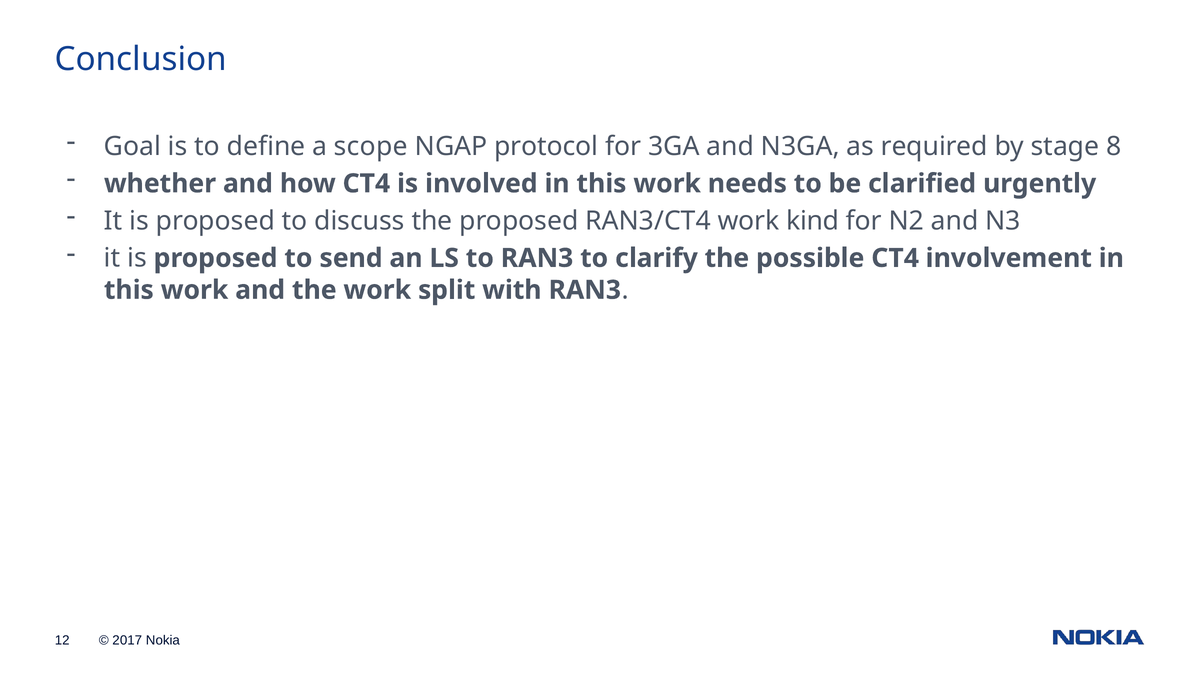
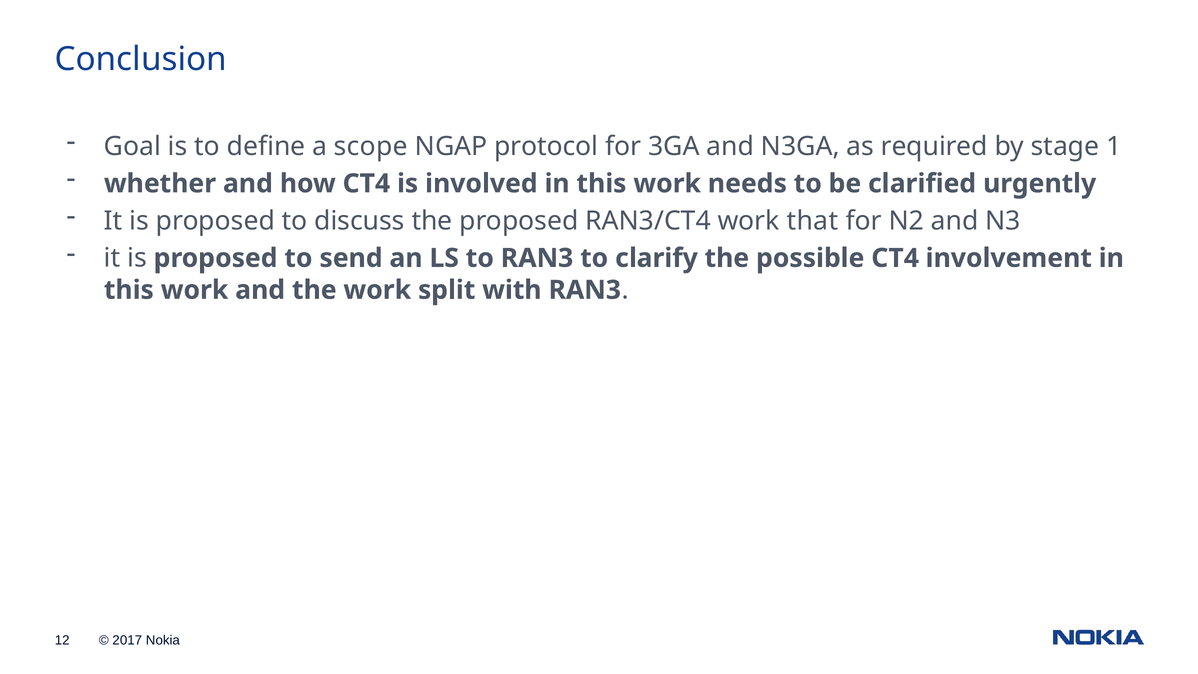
8: 8 -> 1 (1114, 146)
kind: kind -> that (813, 221)
